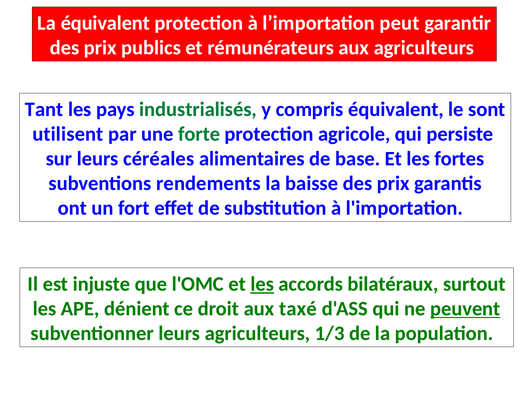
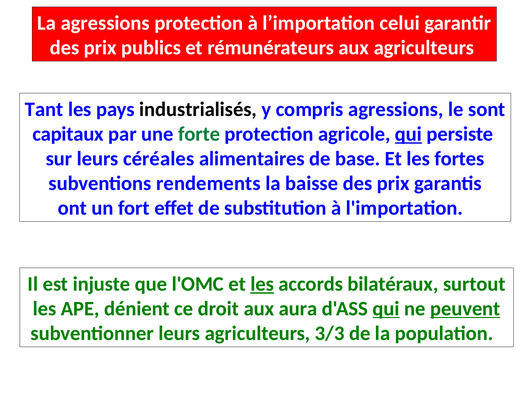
La équivalent: équivalent -> agressions (105, 23)
peut: peut -> celui (400, 23)
industrialisés colour: green -> black (198, 110)
compris équivalent: équivalent -> agressions (396, 110)
utilisent: utilisent -> capitaux (68, 134)
qui underline: none -> present (408, 134)
taxé: taxé -> aura (298, 309)
qui underline: none -> present (386, 309)
1/3: 1/3 -> 3/3 (330, 333)
